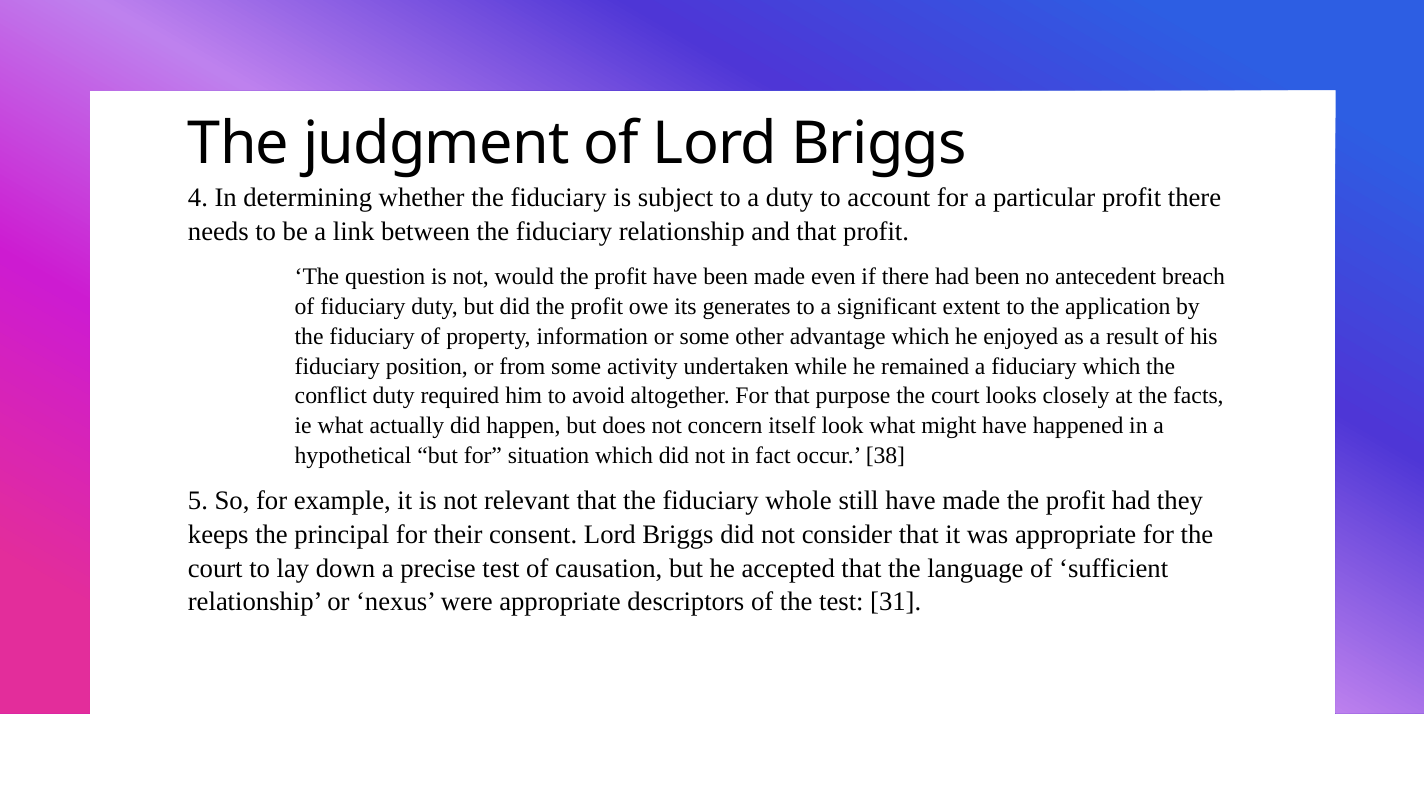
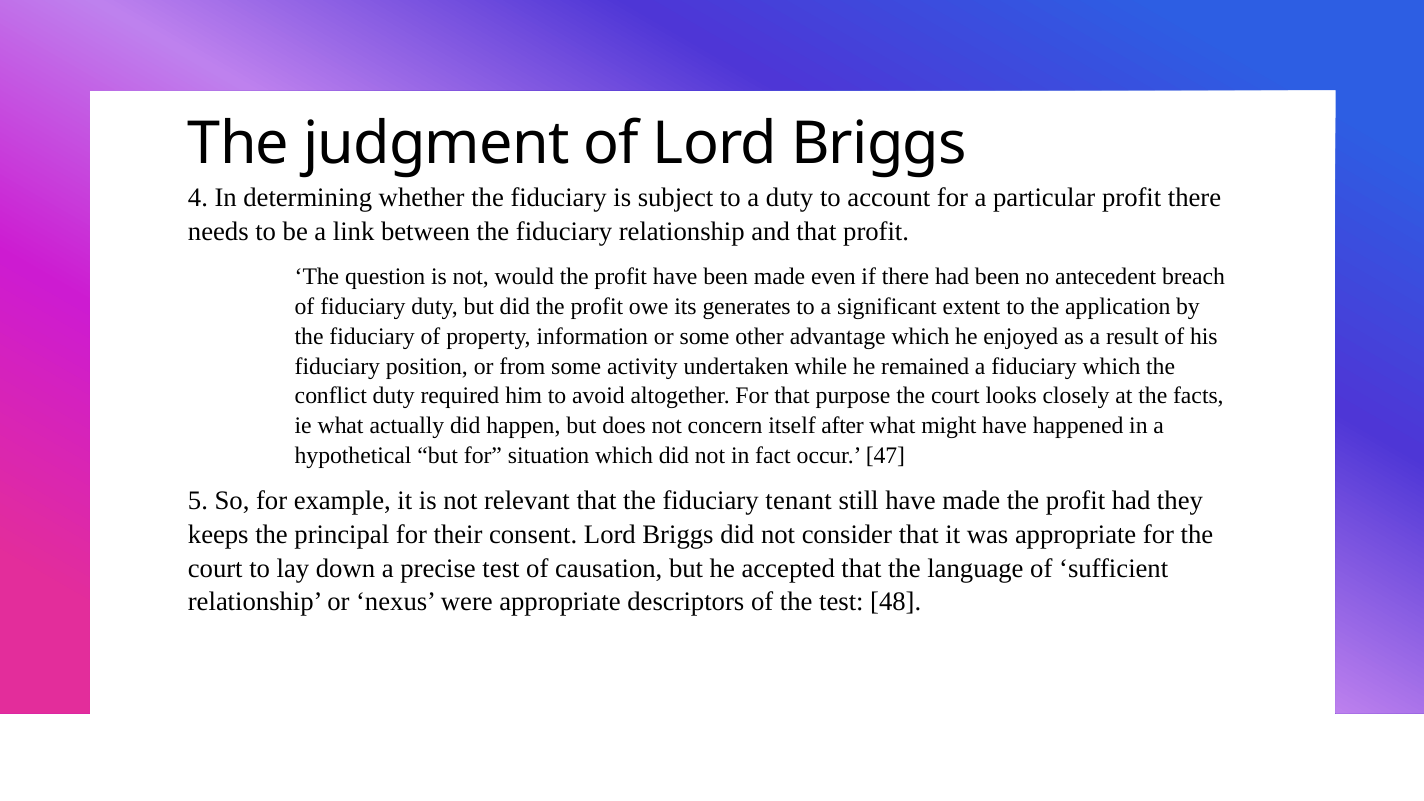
look: look -> after (843, 426)
38: 38 -> 47 (885, 456)
whole: whole -> tenant (799, 501)
31: 31 -> 48 (896, 602)
